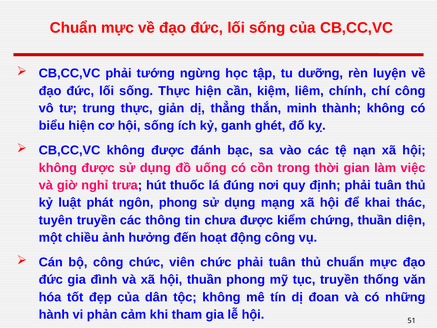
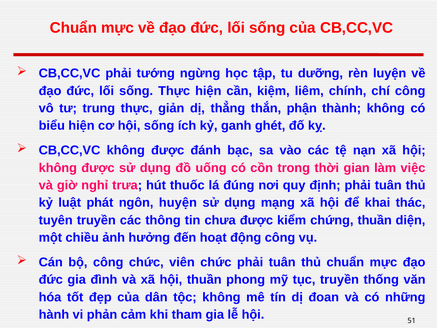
minh: minh -> phận (302, 108)
ngôn phong: phong -> huyện (178, 203)
